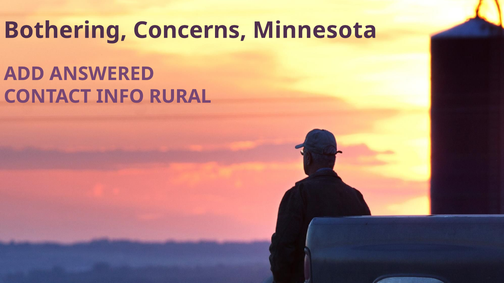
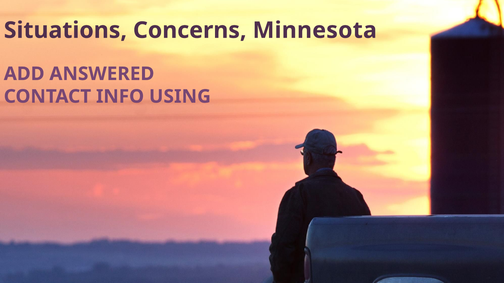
Bothering: Bothering -> Situations (65, 30)
RURAL: RURAL -> USING (180, 97)
